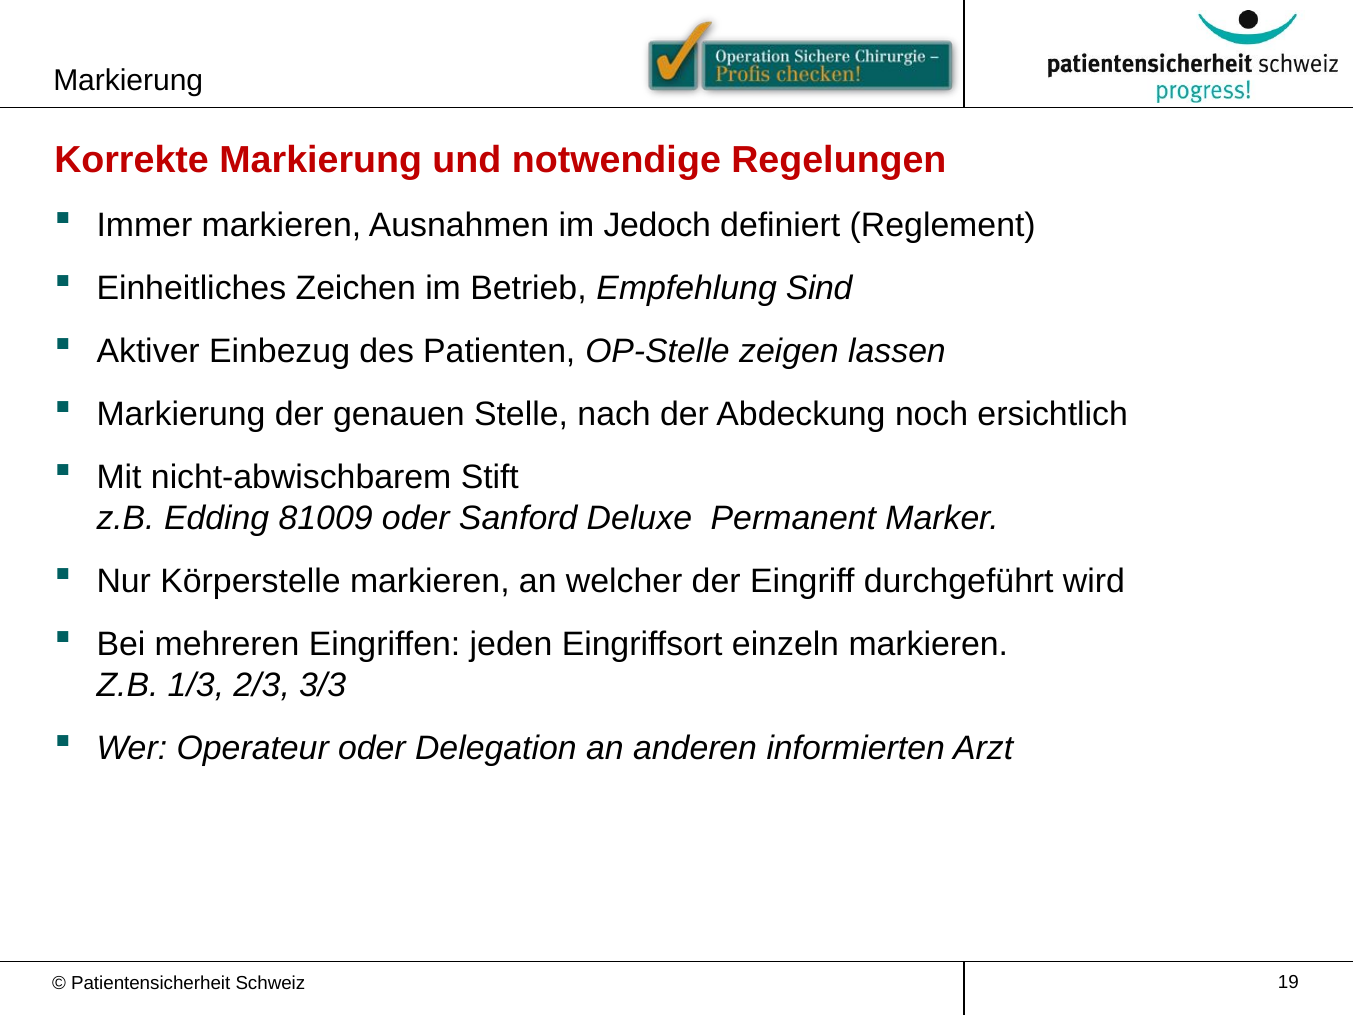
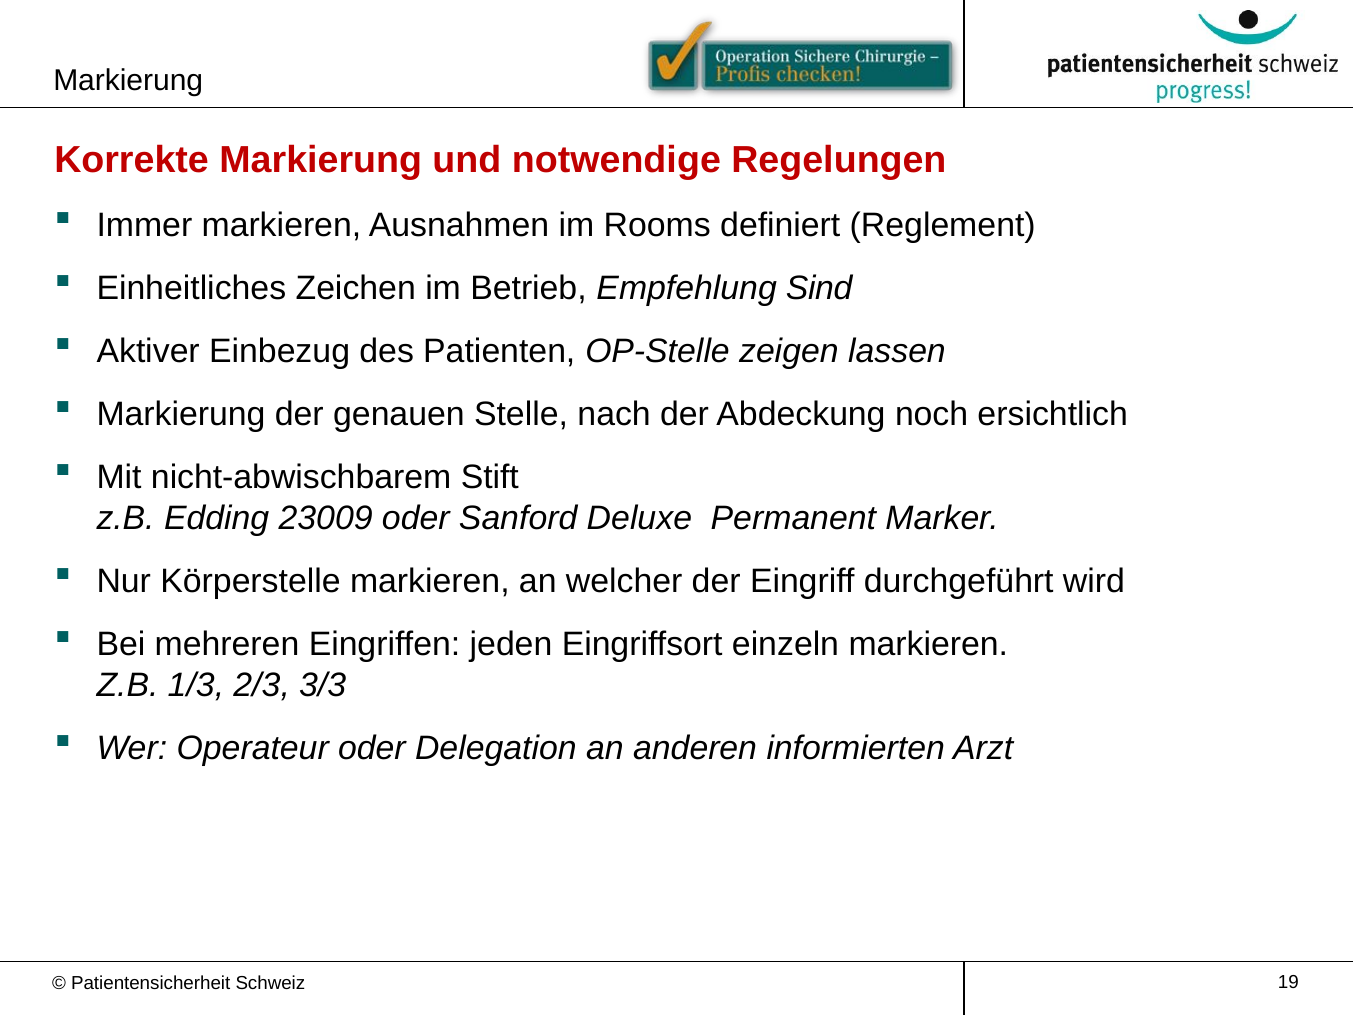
Jedoch: Jedoch -> Rooms (657, 225)
81009: 81009 -> 23009 (326, 518)
